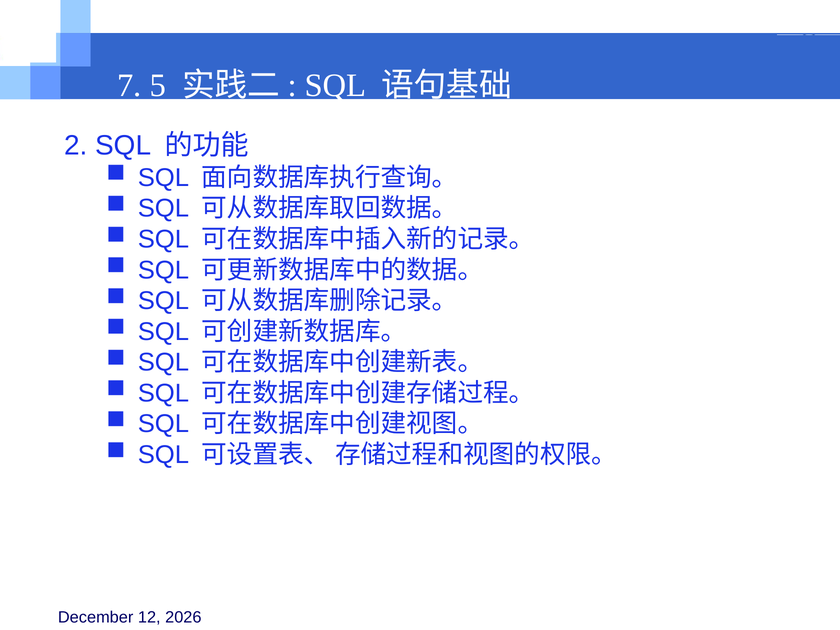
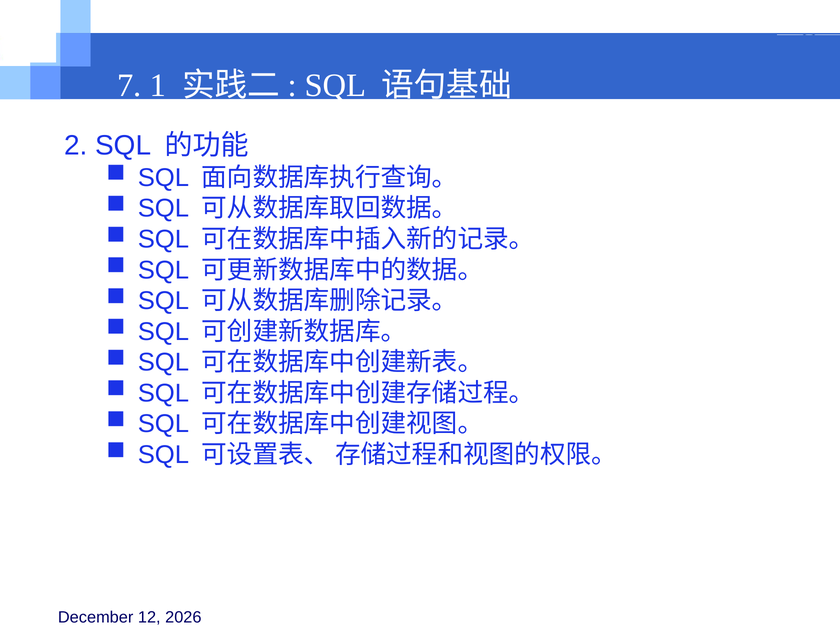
5: 5 -> 1 (158, 86)
